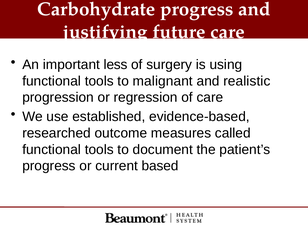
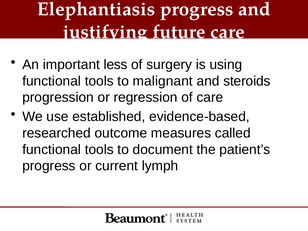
Carbohydrate: Carbohydrate -> Elephantiasis (96, 9)
realistic: realistic -> steroids (247, 81)
based: based -> lymph (160, 166)
